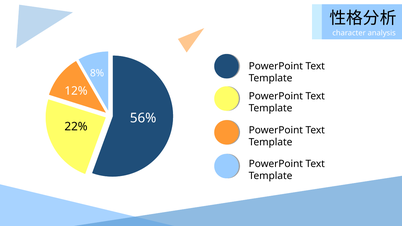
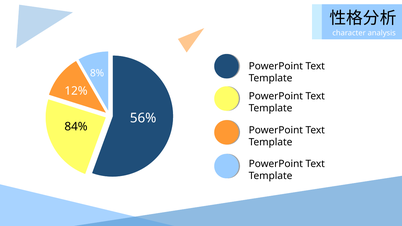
22%: 22% -> 84% (76, 127)
